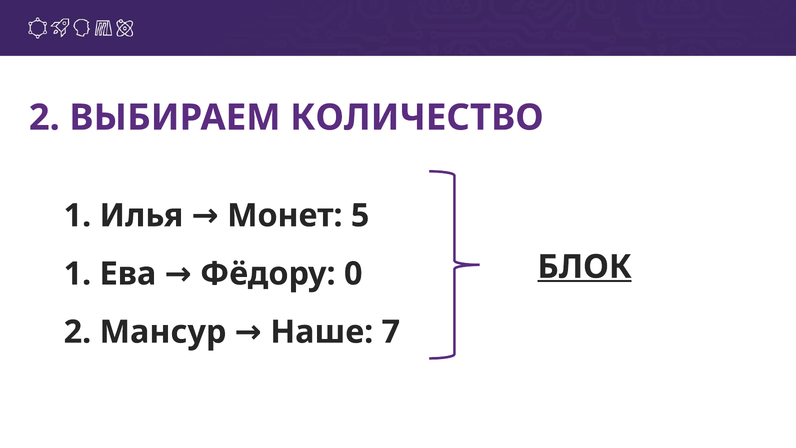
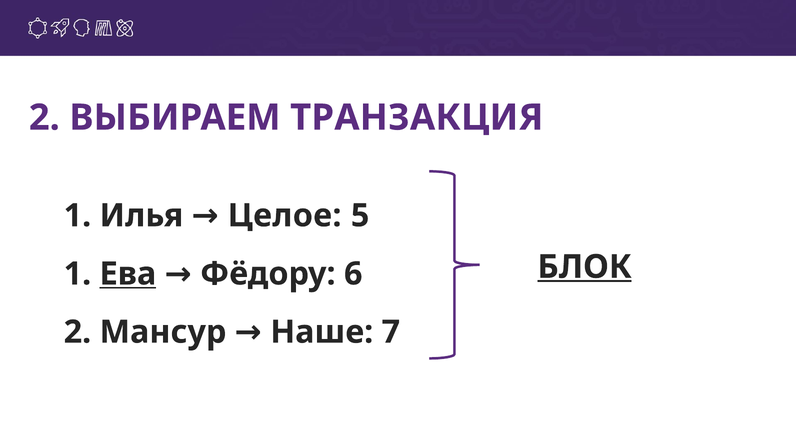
КОЛИЧЕСТВО: КОЛИЧЕСТВО -> ТРАНЗАКЦИЯ (417, 118)
Монет: Монет -> Целое (285, 215)
Ева underline: none -> present (128, 274)
0: 0 -> 6 (353, 274)
